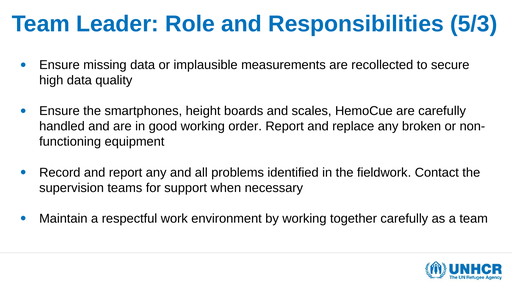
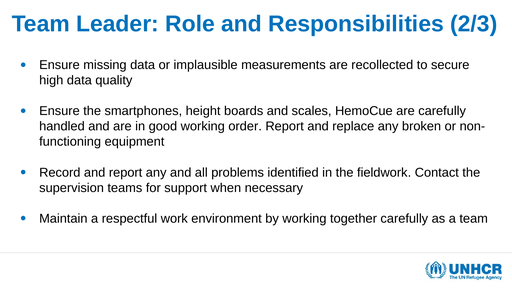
5/3: 5/3 -> 2/3 (474, 24)
